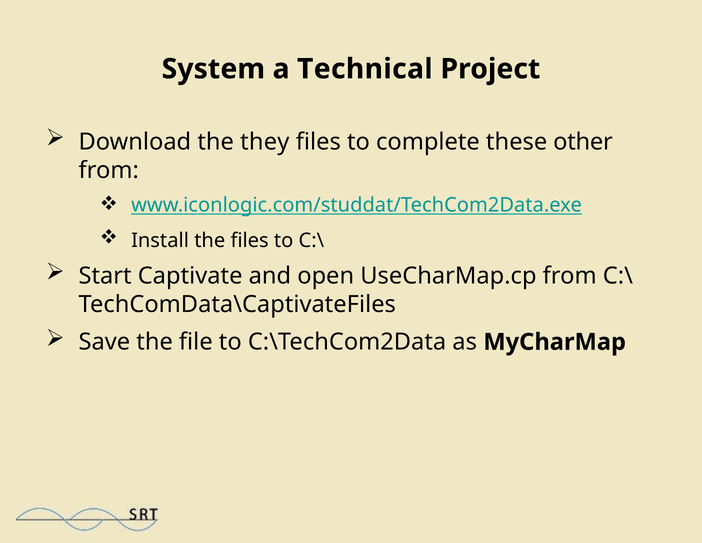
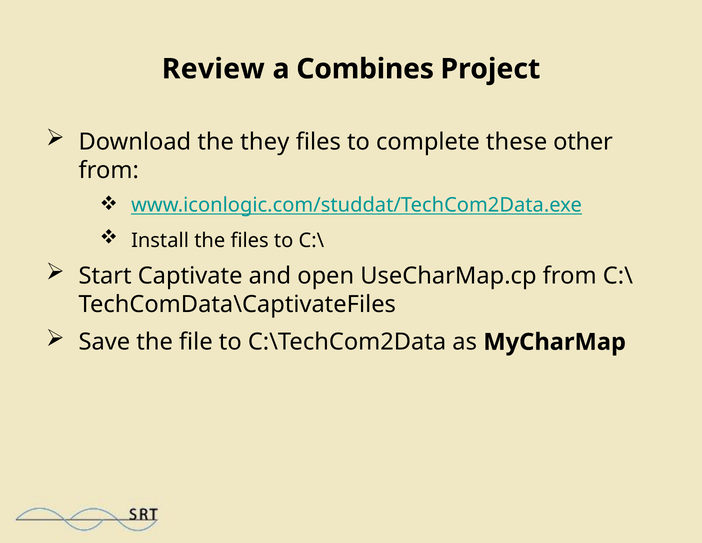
System: System -> Review (213, 69)
Technical: Technical -> Combines (365, 69)
